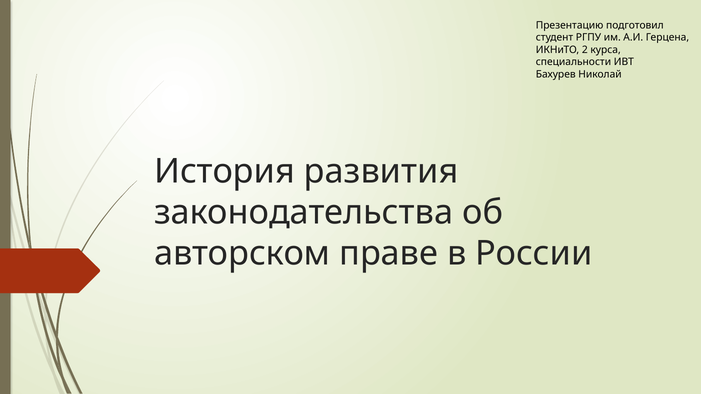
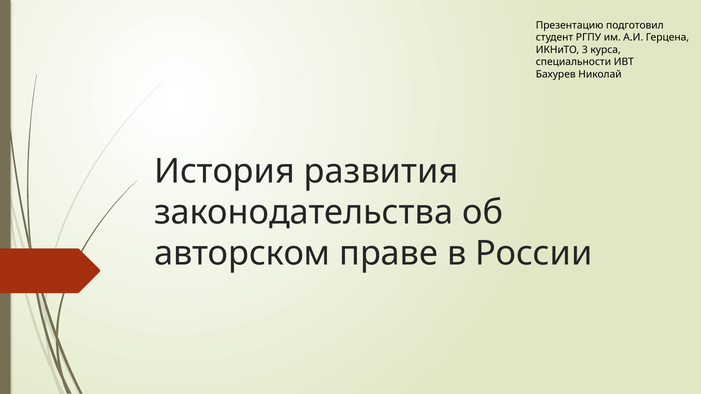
2: 2 -> 3 (585, 50)
